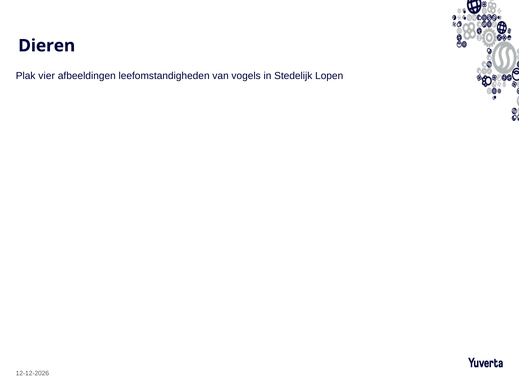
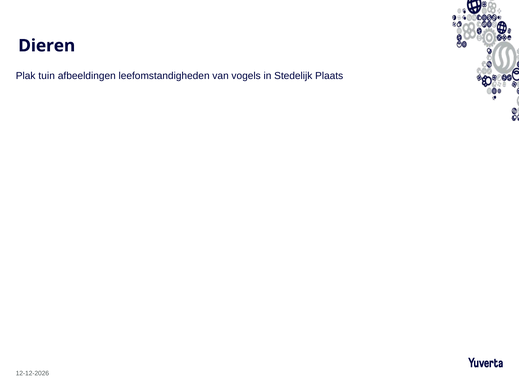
vier: vier -> tuin (47, 76)
Lopen: Lopen -> Plaats (329, 76)
